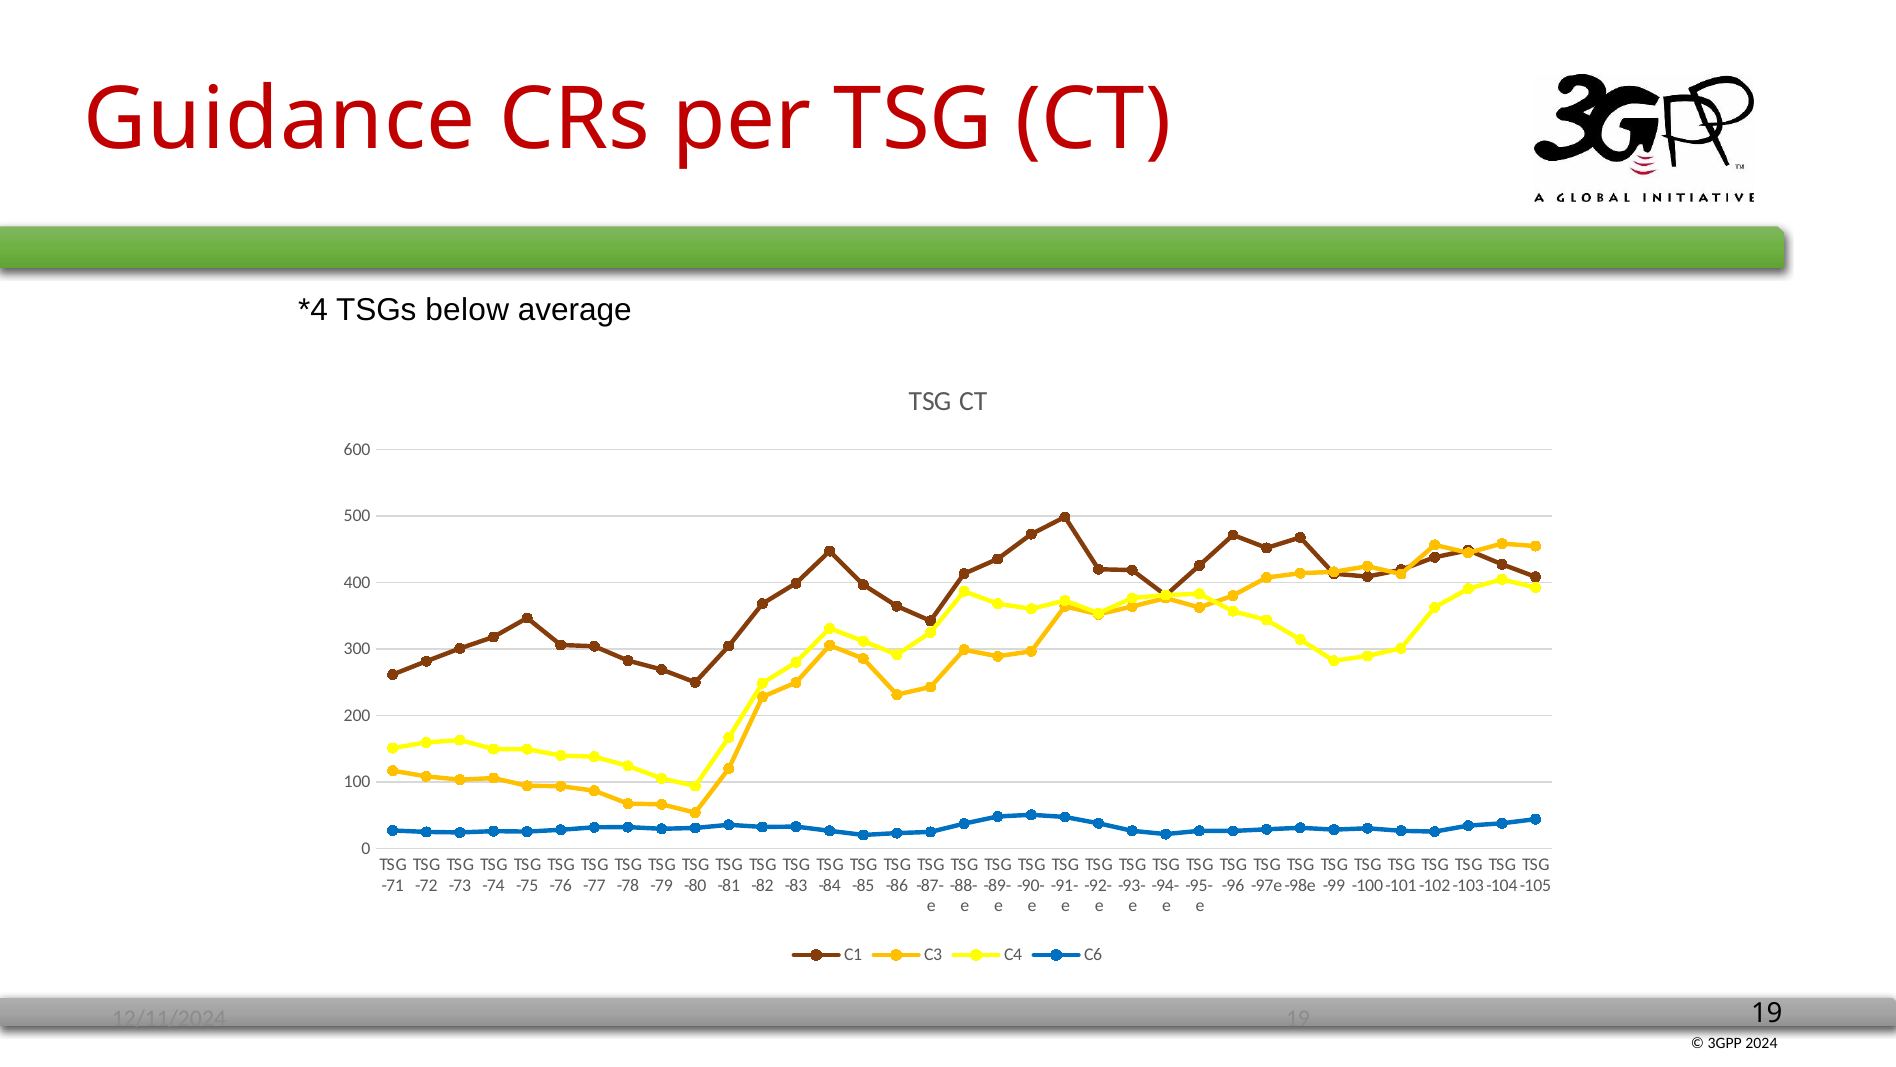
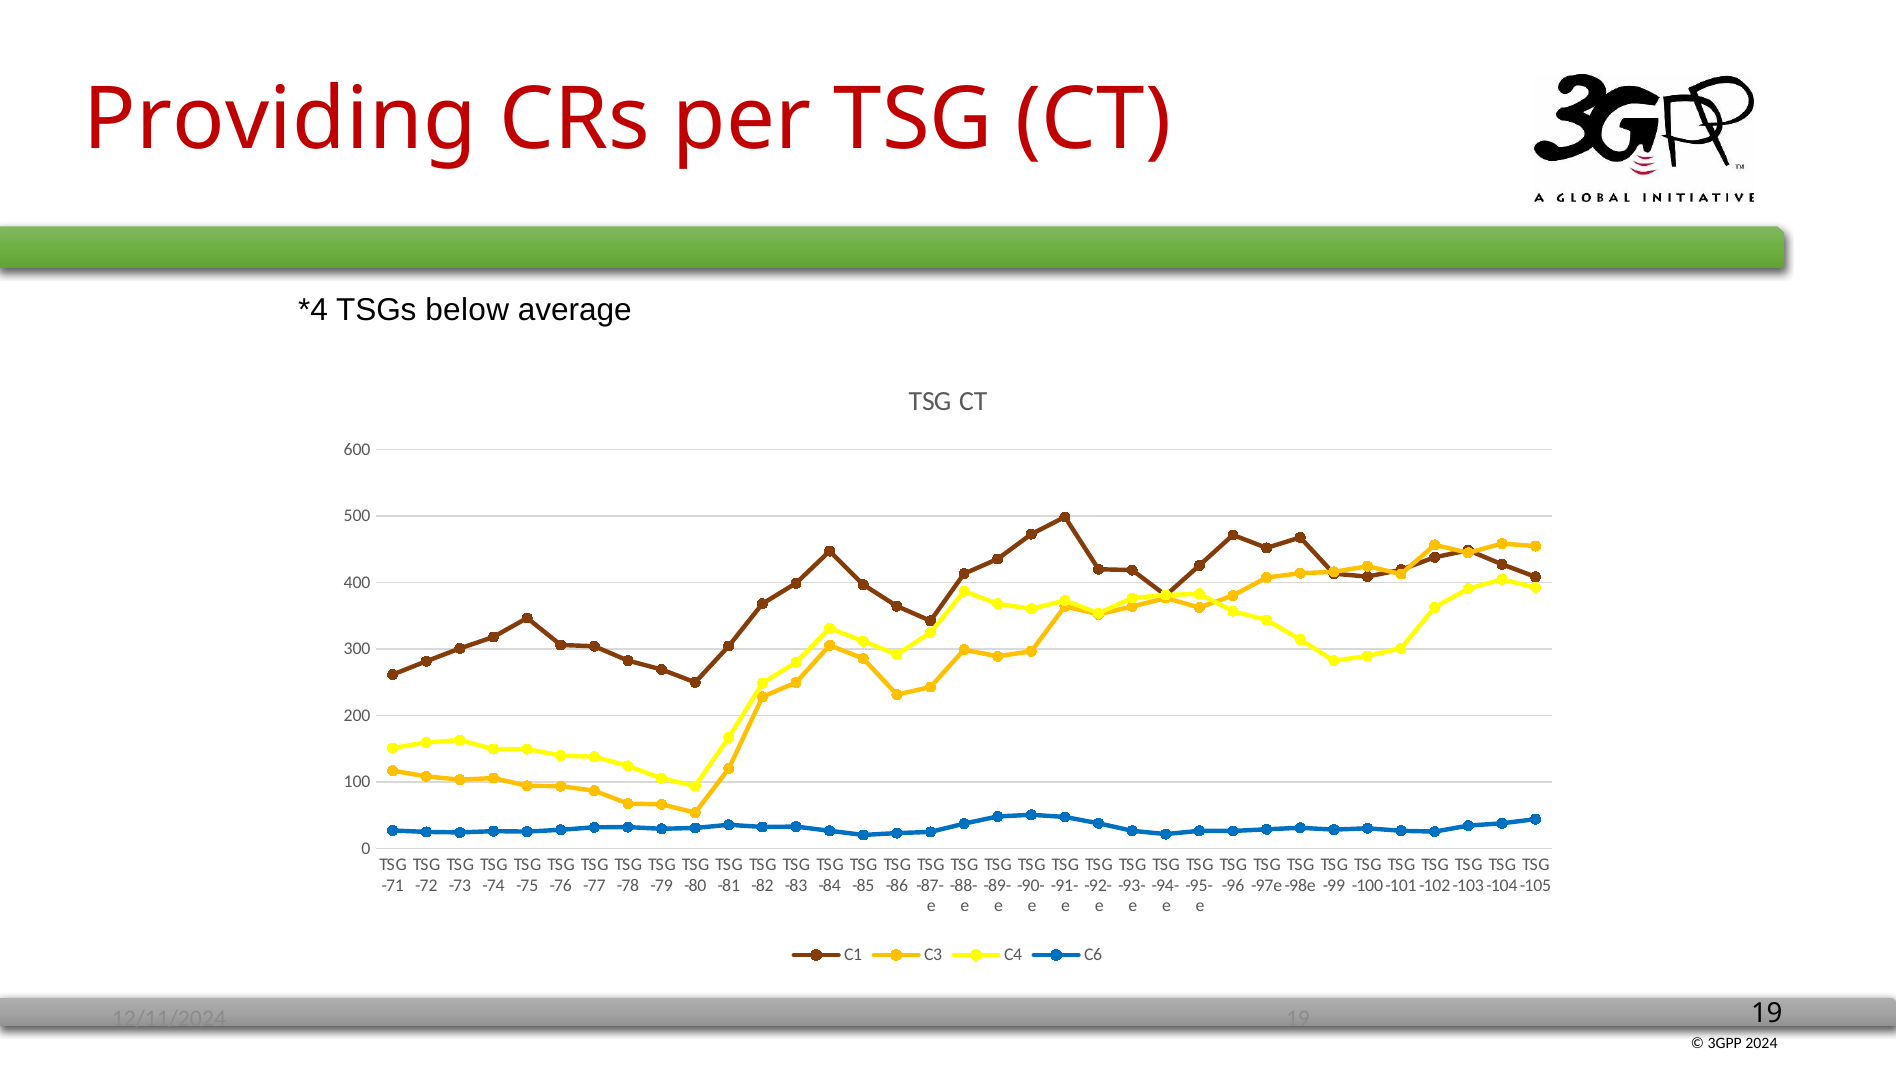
Guidance: Guidance -> Providing (280, 120)
